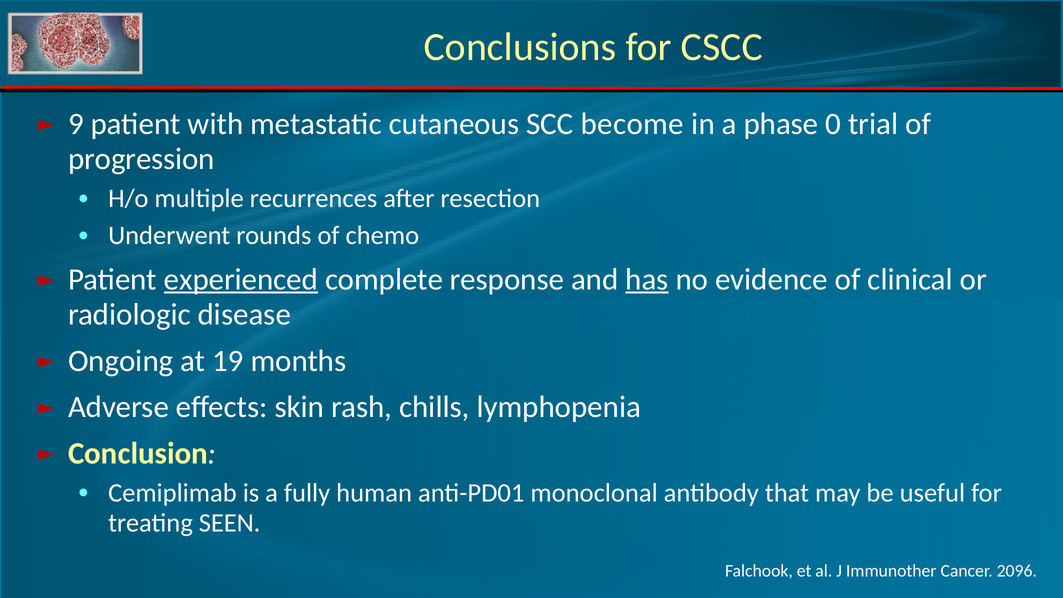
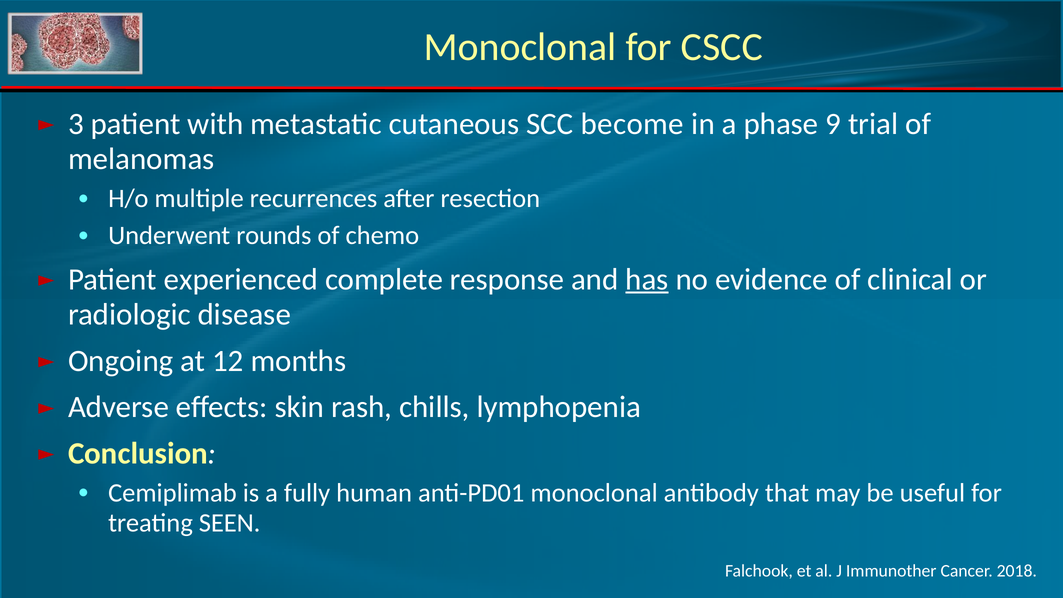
Conclusions: Conclusions -> Monoclonal (520, 47)
9: 9 -> 3 (76, 124)
0: 0 -> 9 (833, 124)
progression: progression -> melanomas (141, 159)
experienced underline: present -> none (241, 279)
19: 19 -> 12 (228, 361)
2096: 2096 -> 2018 (1017, 571)
